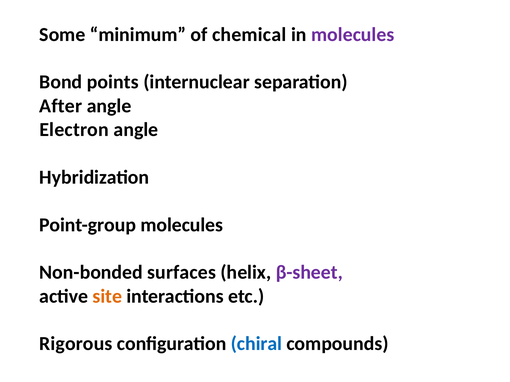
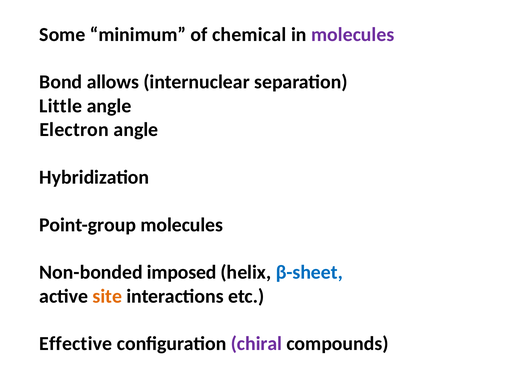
points: points -> allows (113, 82)
After: After -> Little (61, 106)
surfaces: surfaces -> imposed (182, 273)
β-sheet colour: purple -> blue (309, 273)
Rigorous: Rigorous -> Effective (76, 344)
chiral colour: blue -> purple (256, 344)
